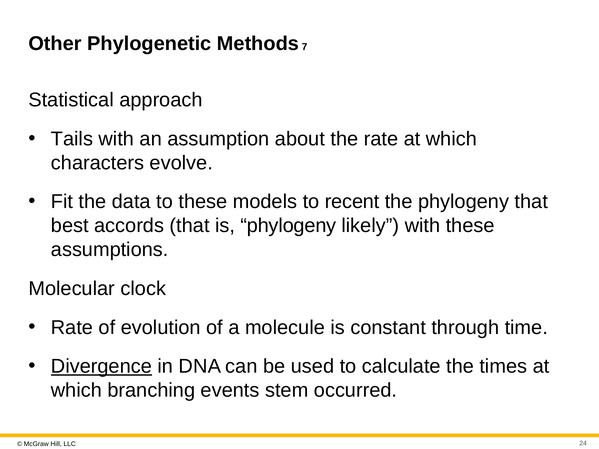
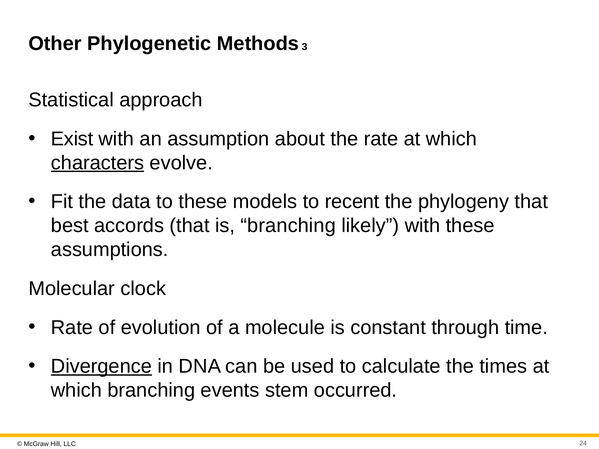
7: 7 -> 3 (305, 47)
Tails: Tails -> Exist (72, 139)
characters underline: none -> present (98, 163)
is phylogeny: phylogeny -> branching (288, 226)
